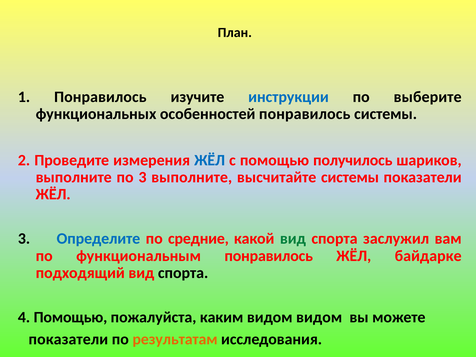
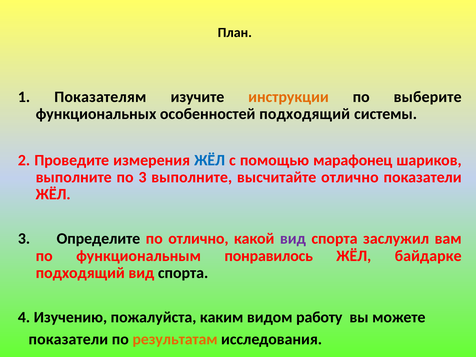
1 Понравилось: Понравилось -> Показателям (100, 97)
инструкции colour: blue -> orange (288, 97)
особенностей понравилось: понравилось -> подходящий (305, 114)
получилось: получилось -> марафонец (353, 160)
высчитайте системы: системы -> отлично (350, 177)
Определите colour: blue -> black (98, 239)
по средние: средние -> отлично (198, 239)
вид colour: green -> purple (293, 239)
4 Помощью: Помощью -> Изучению (70, 317)
видом видом: видом -> работу (319, 317)
